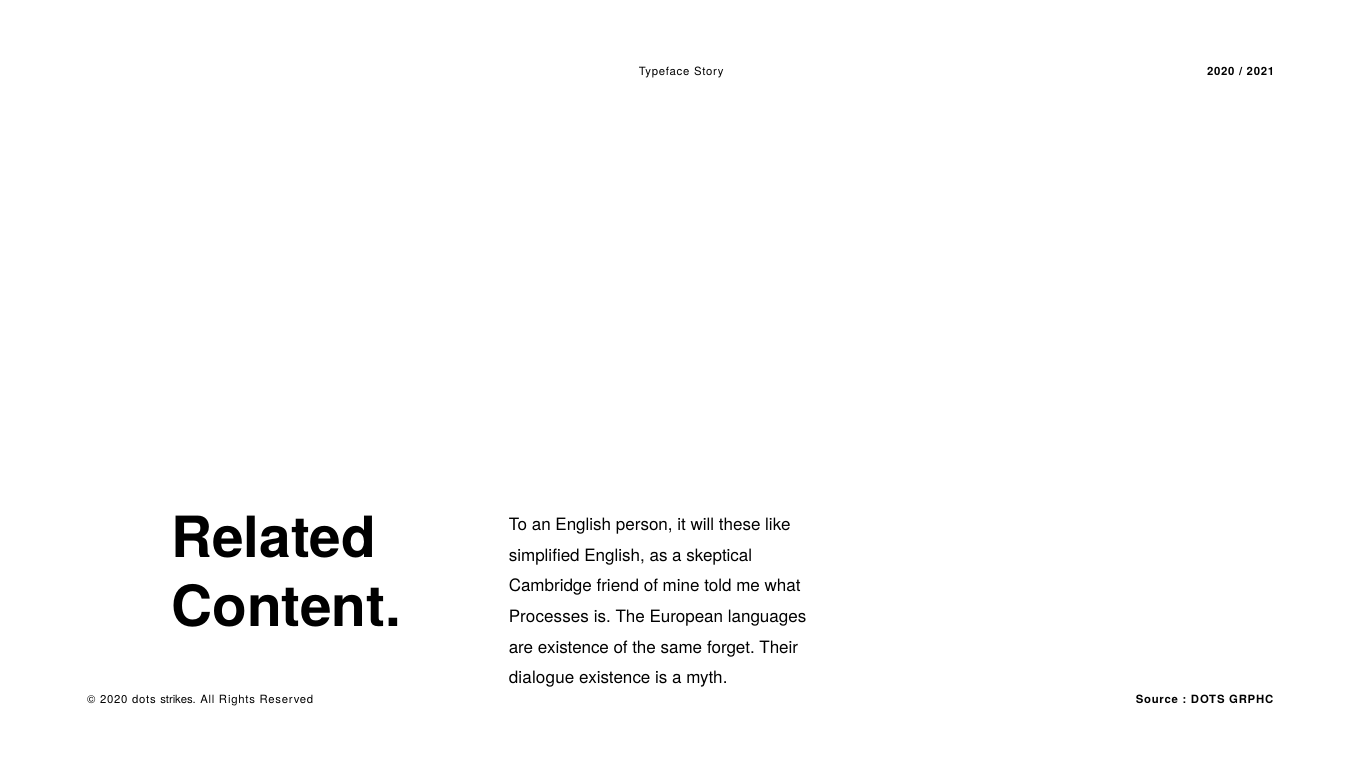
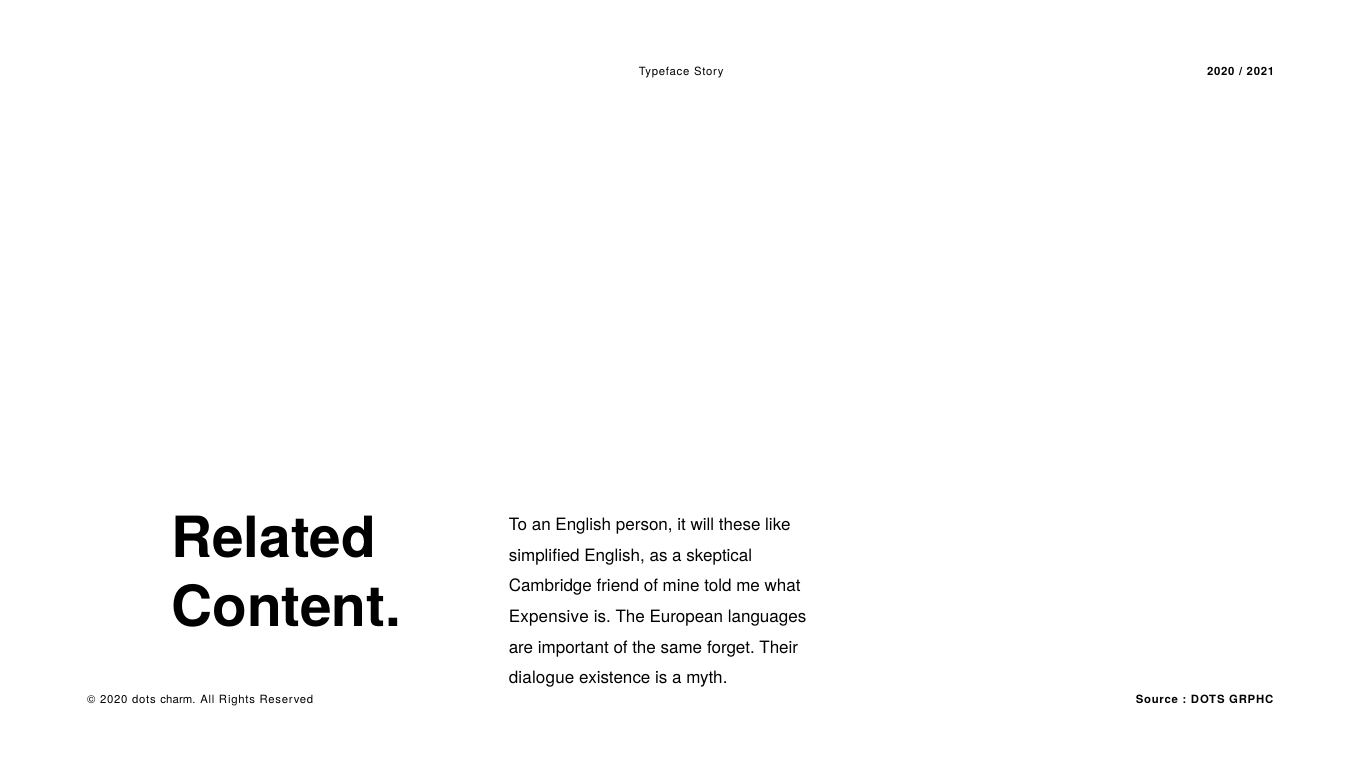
Processes: Processes -> Expensive (549, 617)
are existence: existence -> important (573, 647)
strikes: strikes -> charm (178, 699)
